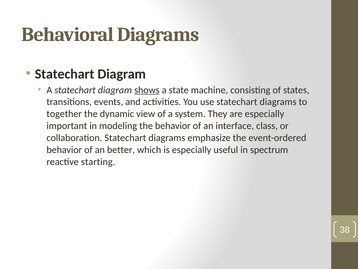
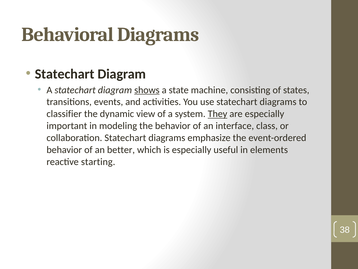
together: together -> classifier (64, 114)
They underline: none -> present (218, 114)
spectrum: spectrum -> elements (269, 150)
